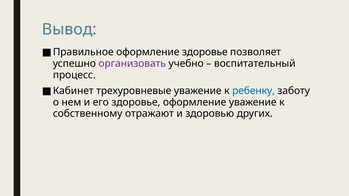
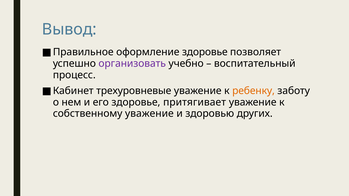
ребенку colour: blue -> orange (254, 91)
здоровье оформление: оформление -> притягивает (195, 102)
собственному отражают: отражают -> уважение (149, 114)
